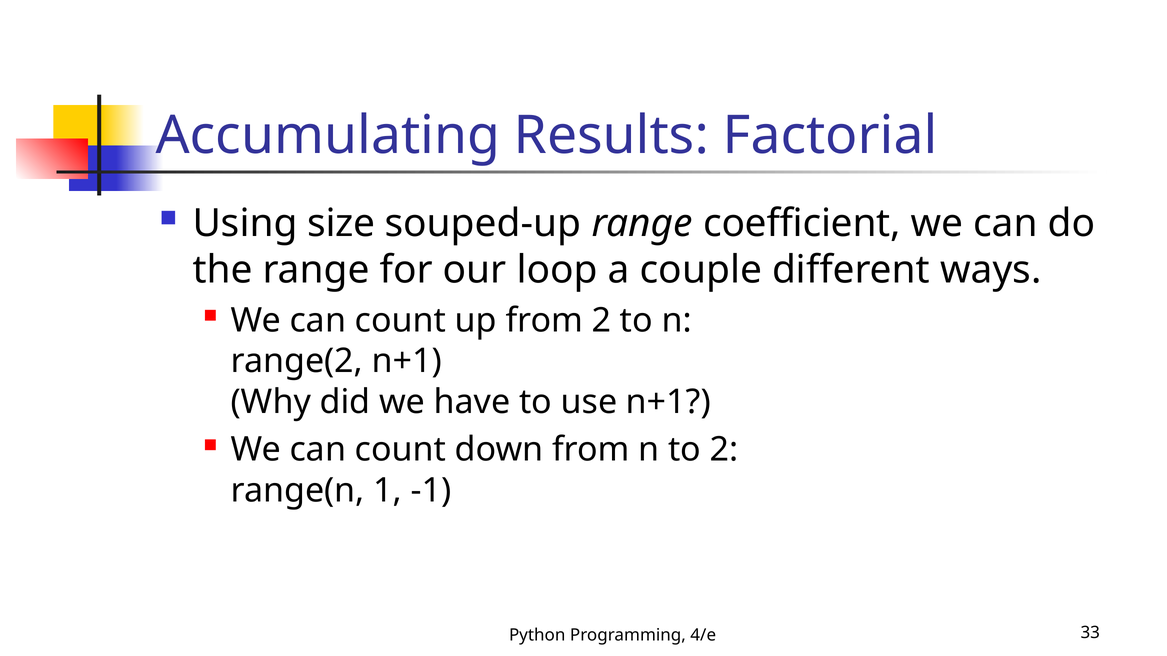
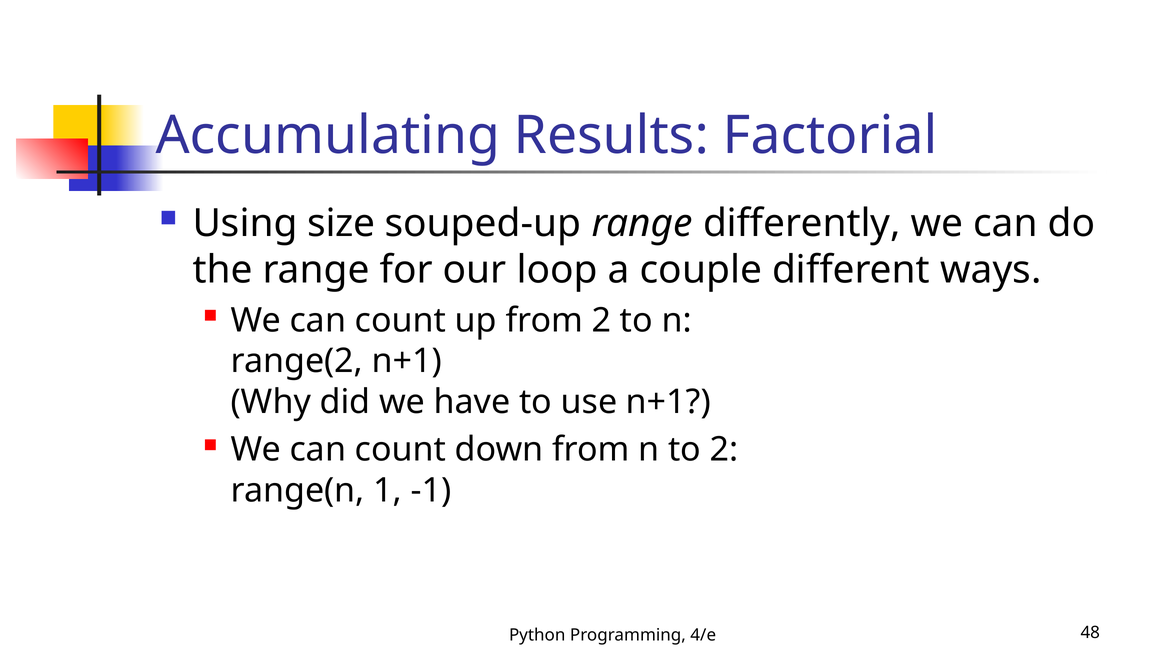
coefficient: coefficient -> differently (802, 224)
33: 33 -> 48 (1090, 633)
